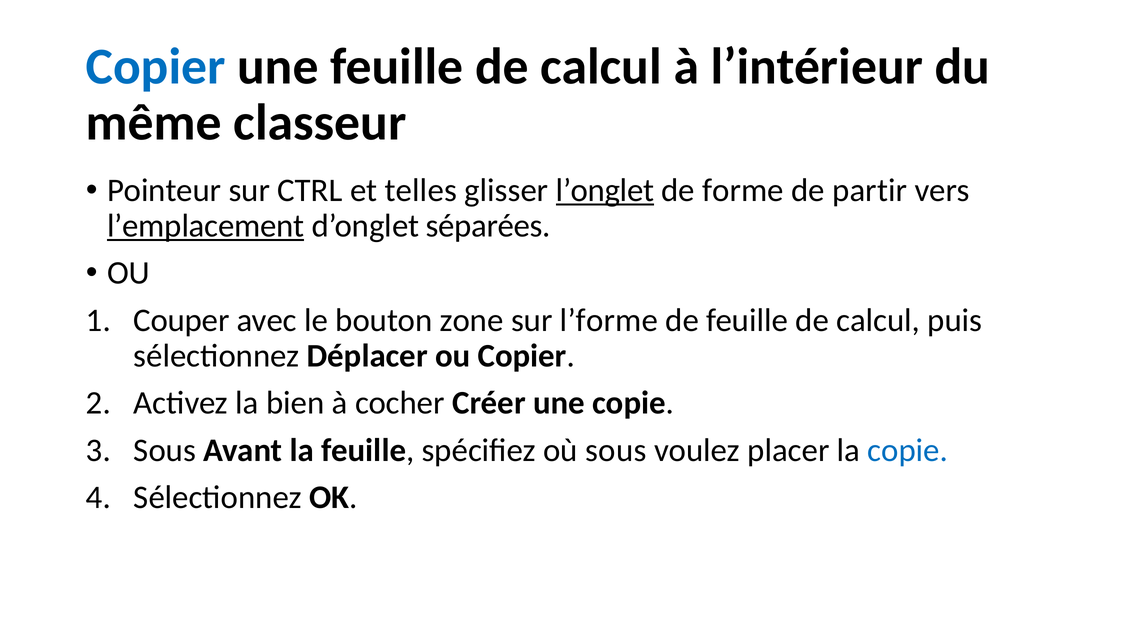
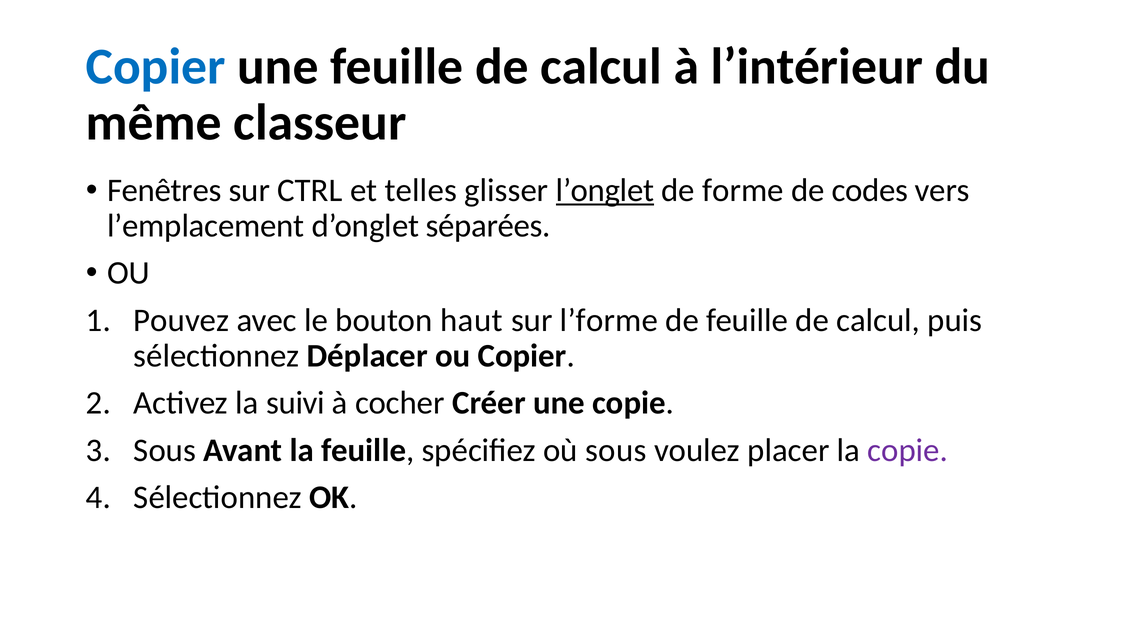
Pointeur: Pointeur -> Fenêtres (164, 190)
partir: partir -> codes (870, 190)
l’emplacement underline: present -> none (206, 226)
Couper: Couper -> Pouvez (181, 320)
zone: zone -> haut (471, 320)
bien: bien -> suivi (295, 403)
copie colour: blue -> purple (908, 450)
